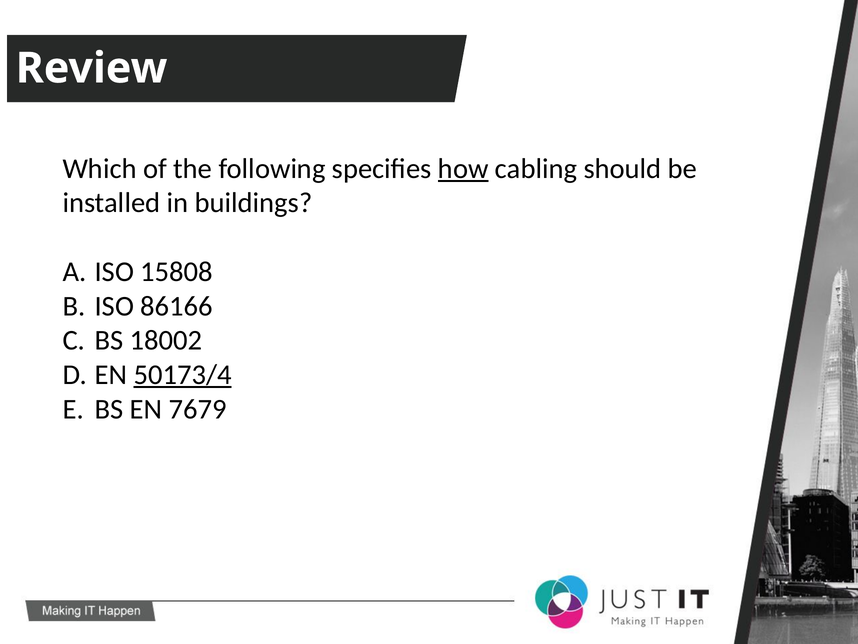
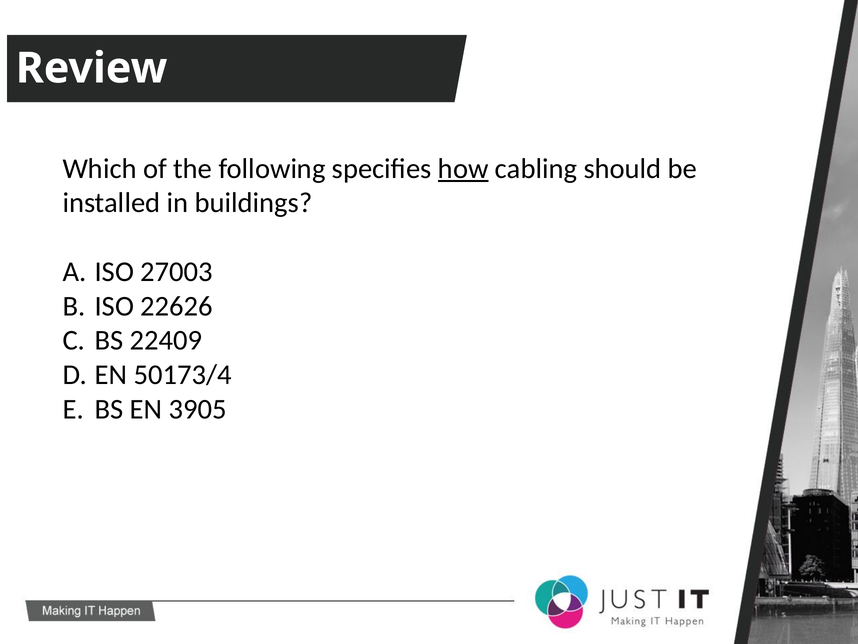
15808: 15808 -> 27003 (177, 272)
86166: 86166 -> 22626 (177, 306)
18002: 18002 -> 22409 (166, 340)
50173/4 underline: present -> none (183, 374)
7679: 7679 -> 3905 (198, 409)
